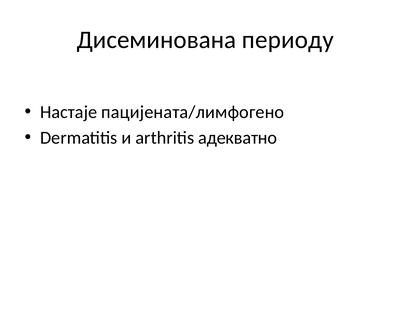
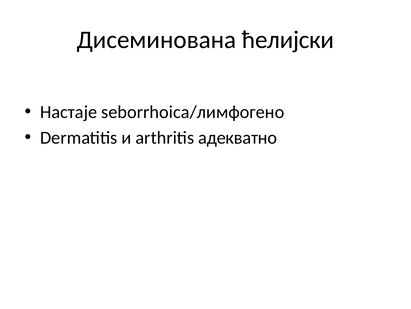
периоду: периоду -> ћелијски (288, 40)
пацијената/лимфогено: пацијената/лимфогено -> seborrhoica/лимфогено (193, 112)
